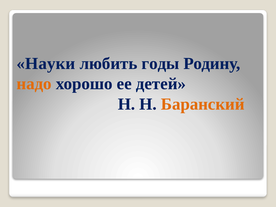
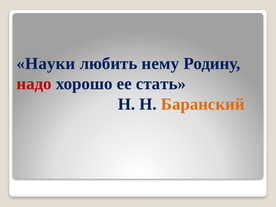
годы: годы -> нему (160, 64)
надо colour: orange -> red (34, 84)
детей: детей -> стать (161, 84)
